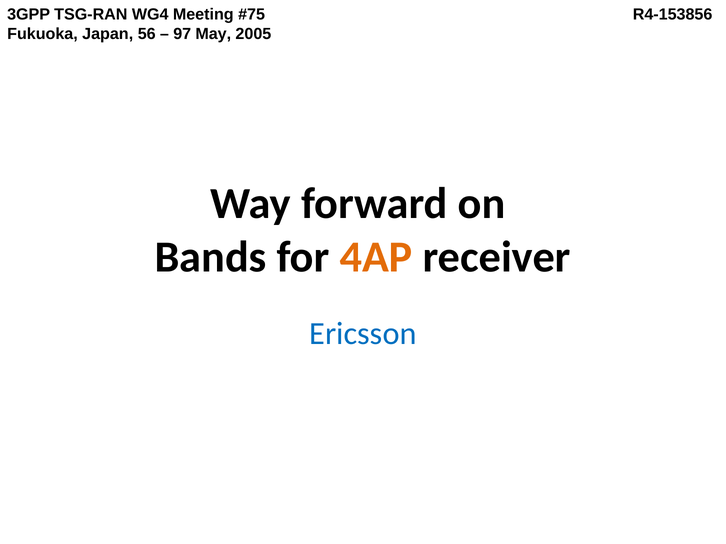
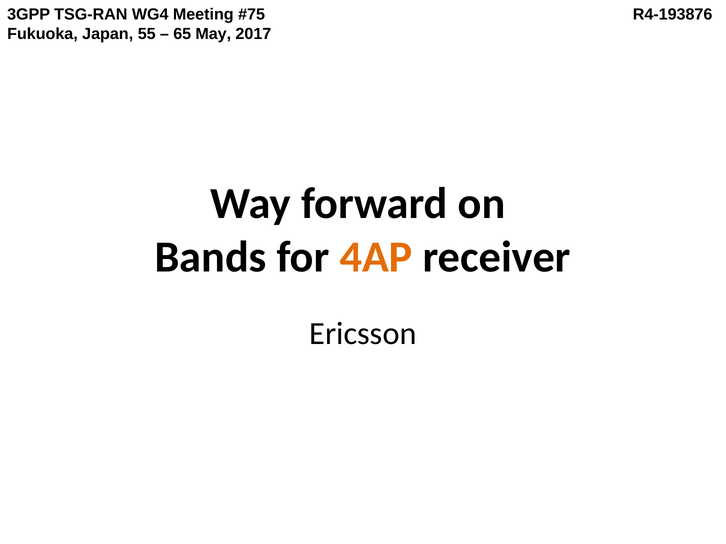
R4-153856: R4-153856 -> R4-193876 (673, 15)
56: 56 -> 55 (147, 34)
97: 97 -> 65 (182, 34)
2005: 2005 -> 2017 (253, 34)
Ericsson colour: blue -> black (363, 334)
